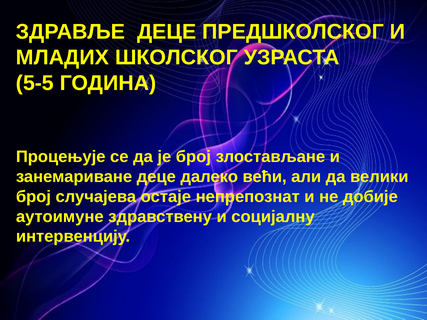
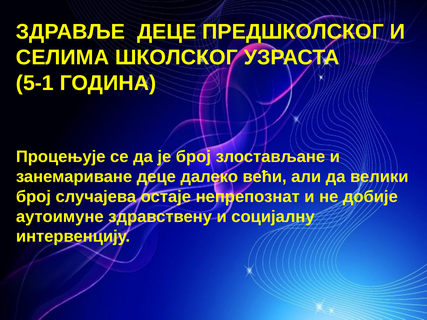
МЛАДИХ: МЛАДИХ -> СЕЛИМА (63, 58)
5-5: 5-5 -> 5-1 (35, 83)
